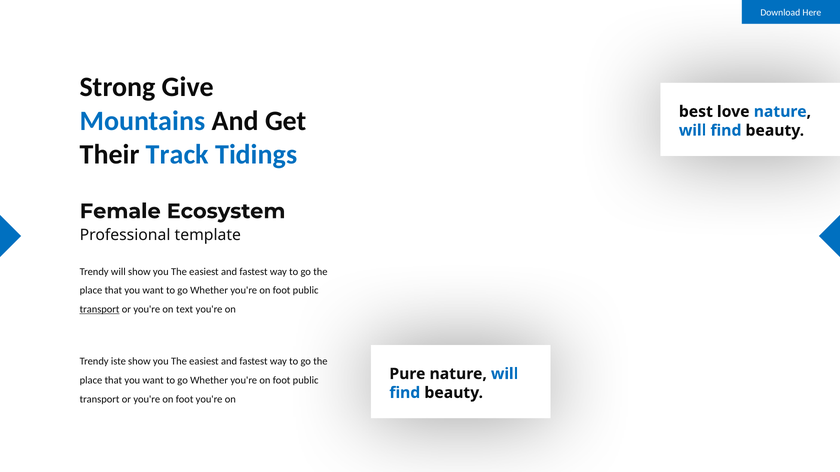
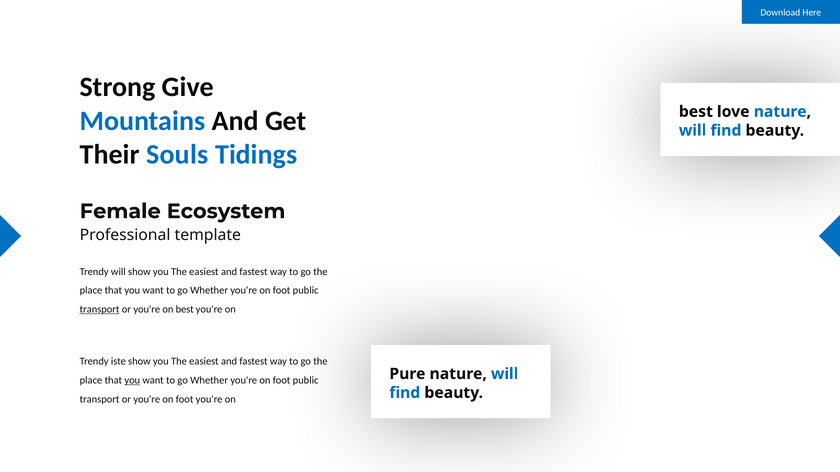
Track: Track -> Souls (177, 155)
on text: text -> best (185, 310)
you underline: none -> present (132, 381)
